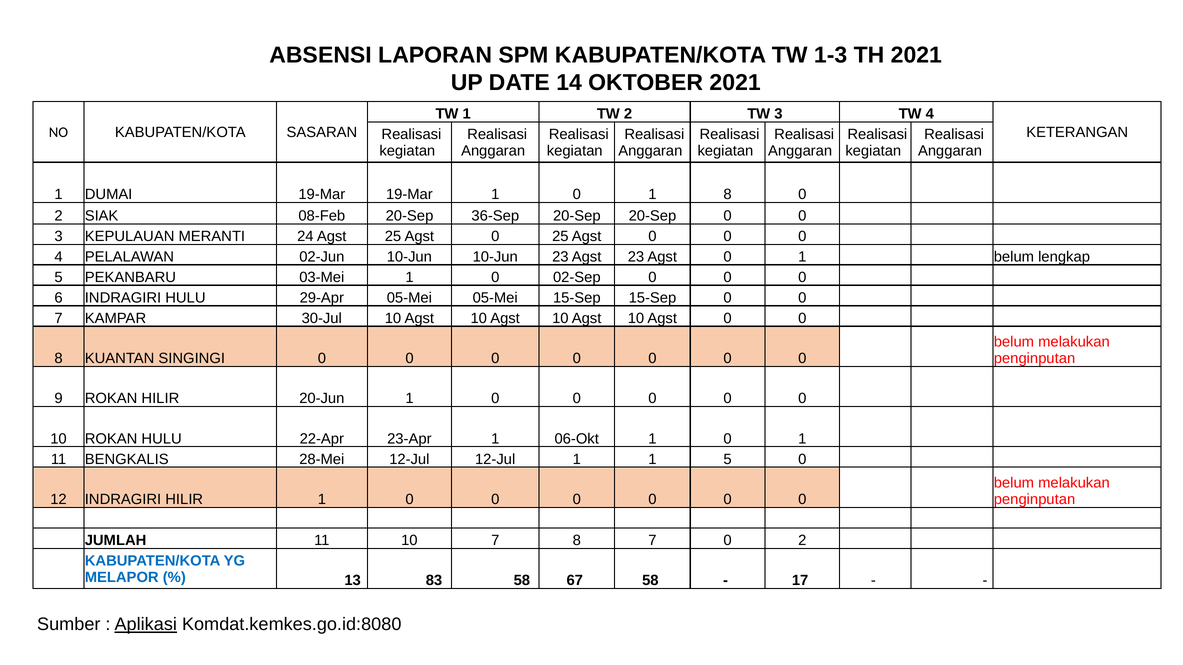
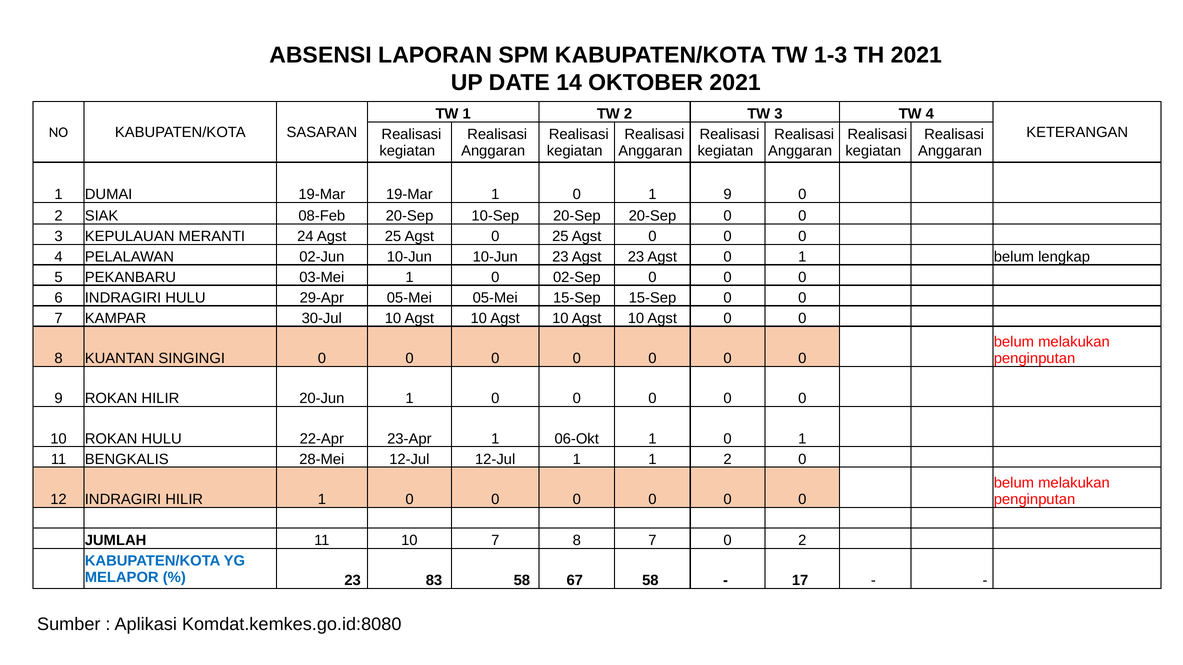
1 8: 8 -> 9 (728, 194)
36-Sep: 36-Sep -> 10-Sep (495, 216)
1 5: 5 -> 2 (728, 459)
13: 13 -> 23 (353, 581)
Aplikasi underline: present -> none (146, 625)
